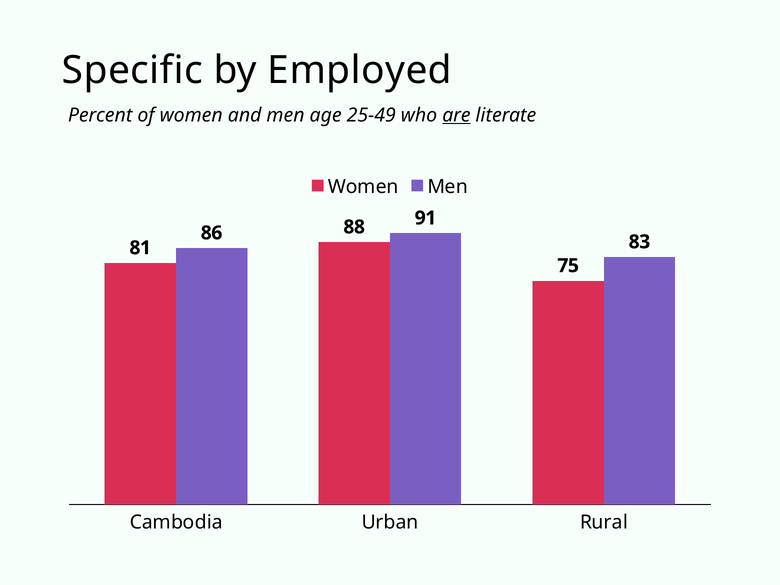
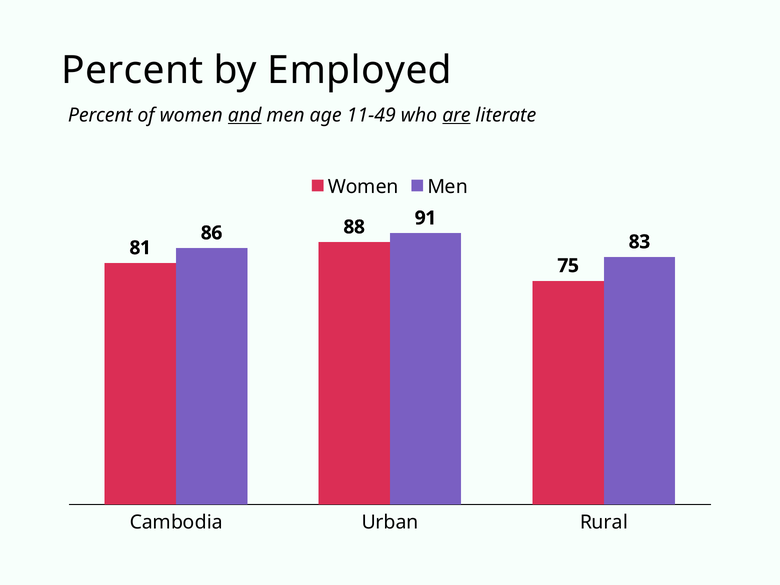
Specific: Specific -> Percent (132, 71)
and underline: none -> present (245, 115)
25-49: 25-49 -> 11-49 (371, 115)
